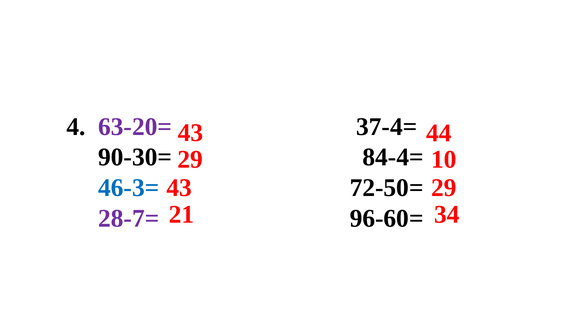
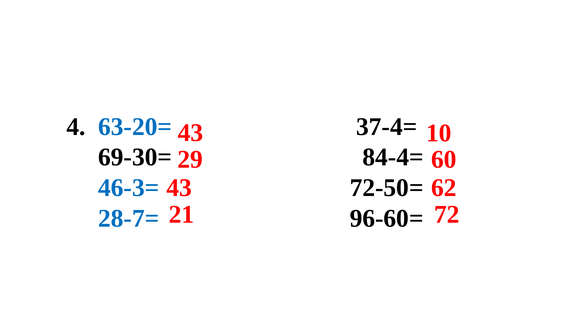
63-20= colour: purple -> blue (135, 127)
44: 44 -> 10 (439, 133)
90-30=: 90-30= -> 69-30= (135, 157)
10: 10 -> 60 (444, 159)
43 29: 29 -> 62 (444, 188)
34: 34 -> 72 (447, 214)
28-7= colour: purple -> blue (129, 218)
